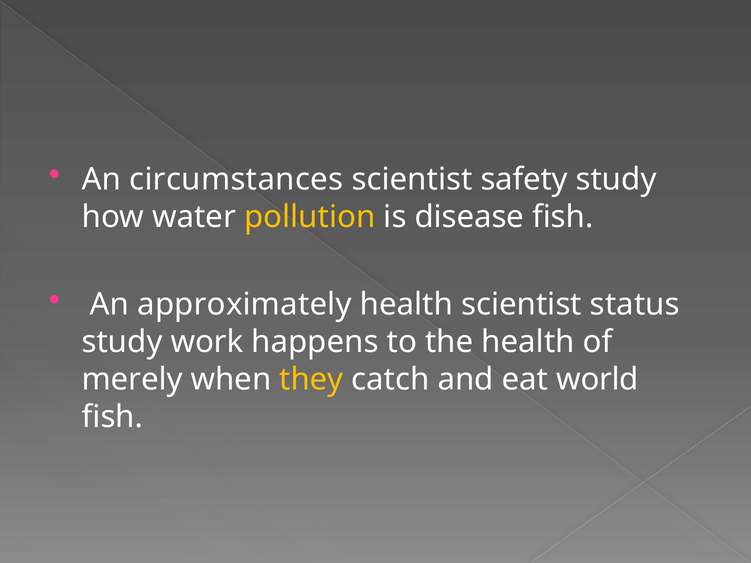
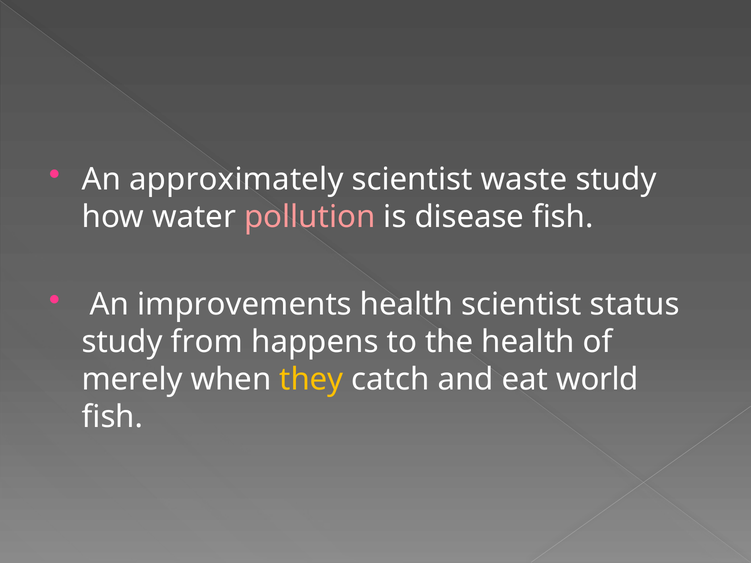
circumstances: circumstances -> approximately (236, 179)
safety: safety -> waste (524, 179)
pollution colour: yellow -> pink (310, 217)
approximately: approximately -> improvements (245, 304)
work: work -> from (207, 342)
